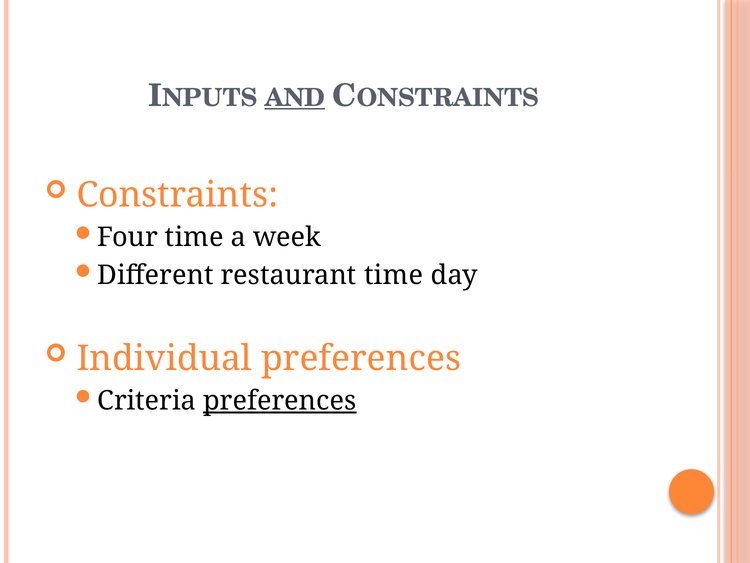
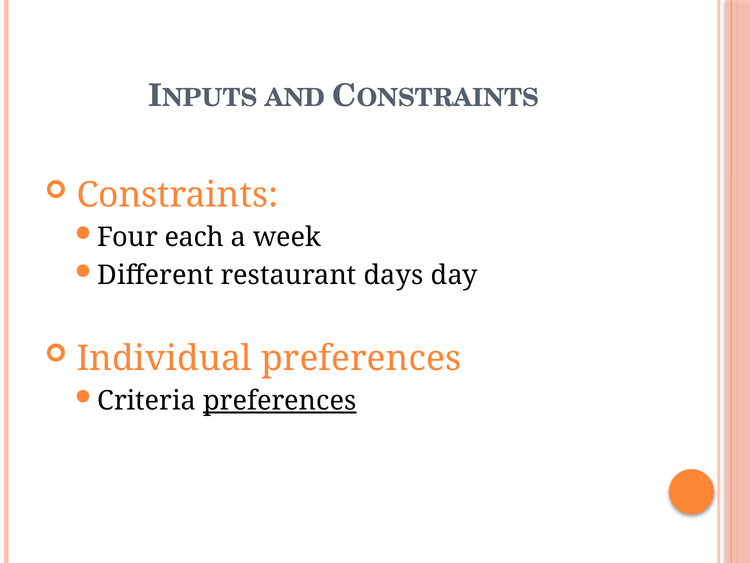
AND underline: present -> none (295, 98)
Four time: time -> each (194, 237)
restaurant time: time -> days (394, 275)
